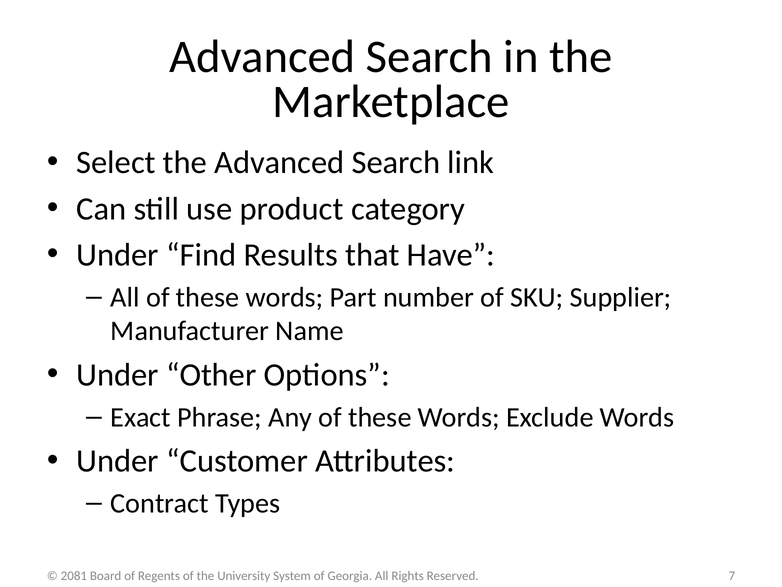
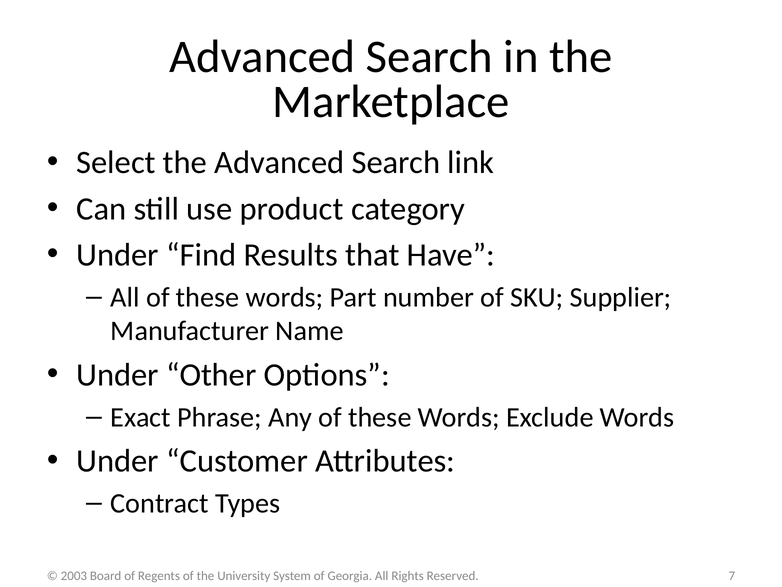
2081: 2081 -> 2003 (74, 575)
